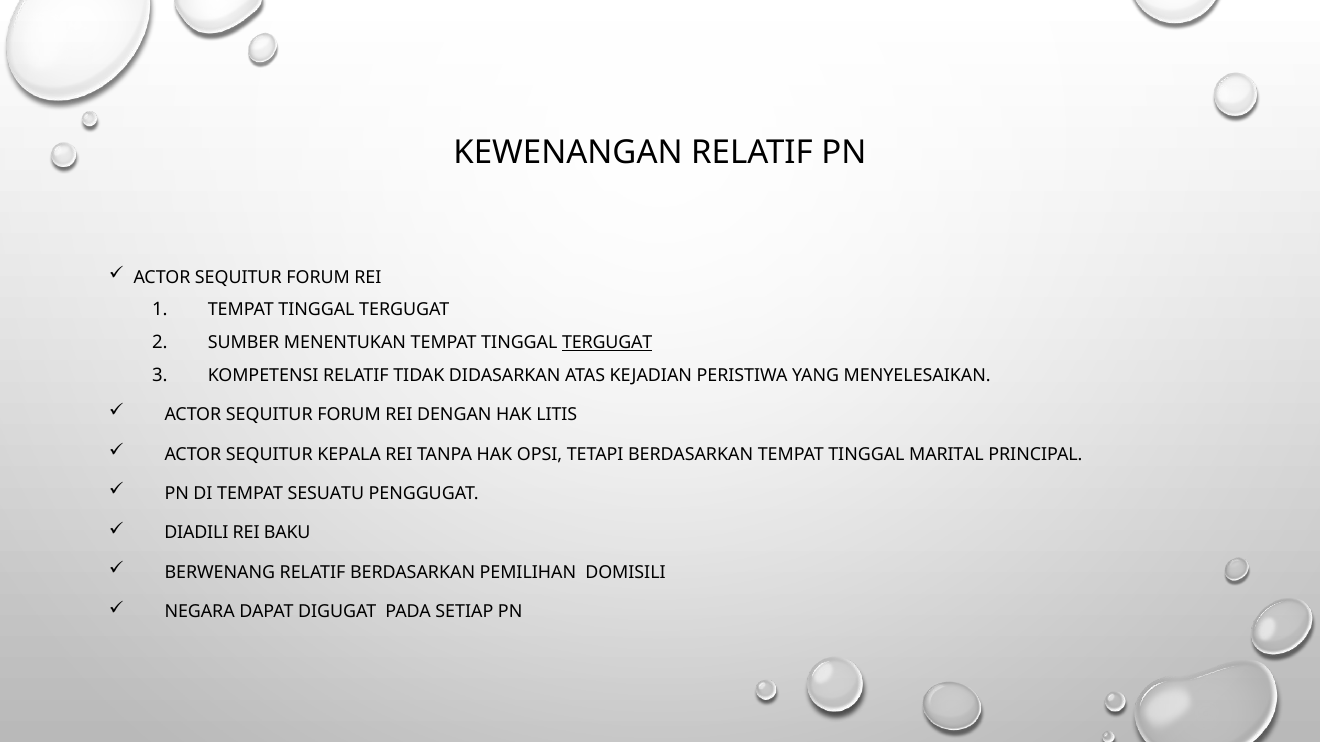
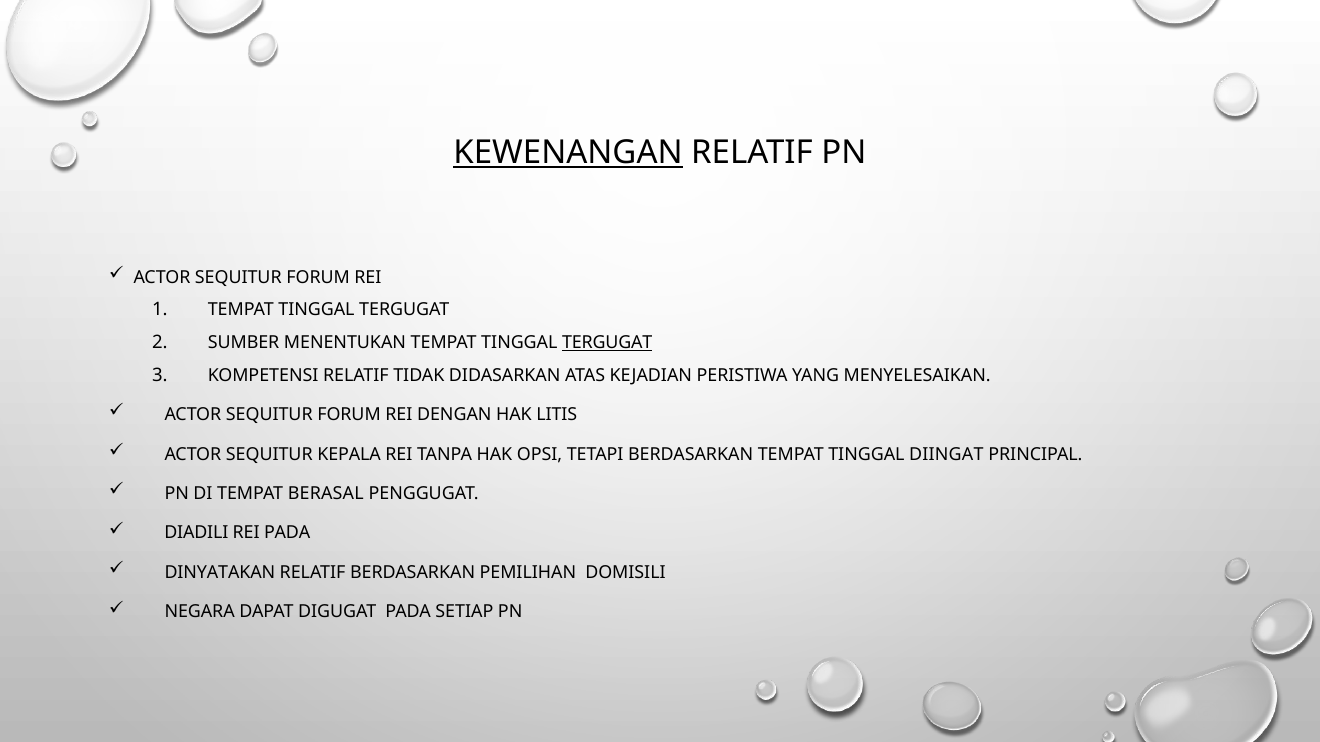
KEWENANGAN underline: none -> present (568, 153)
MARITAL: MARITAL -> DIINGAT (946, 454)
SESUATU: SESUATU -> BERASAL (326, 494)
REI BAKU: BAKU -> PADA (287, 533)
BERWENANG: BERWENANG -> DINYATAKAN (220, 573)
